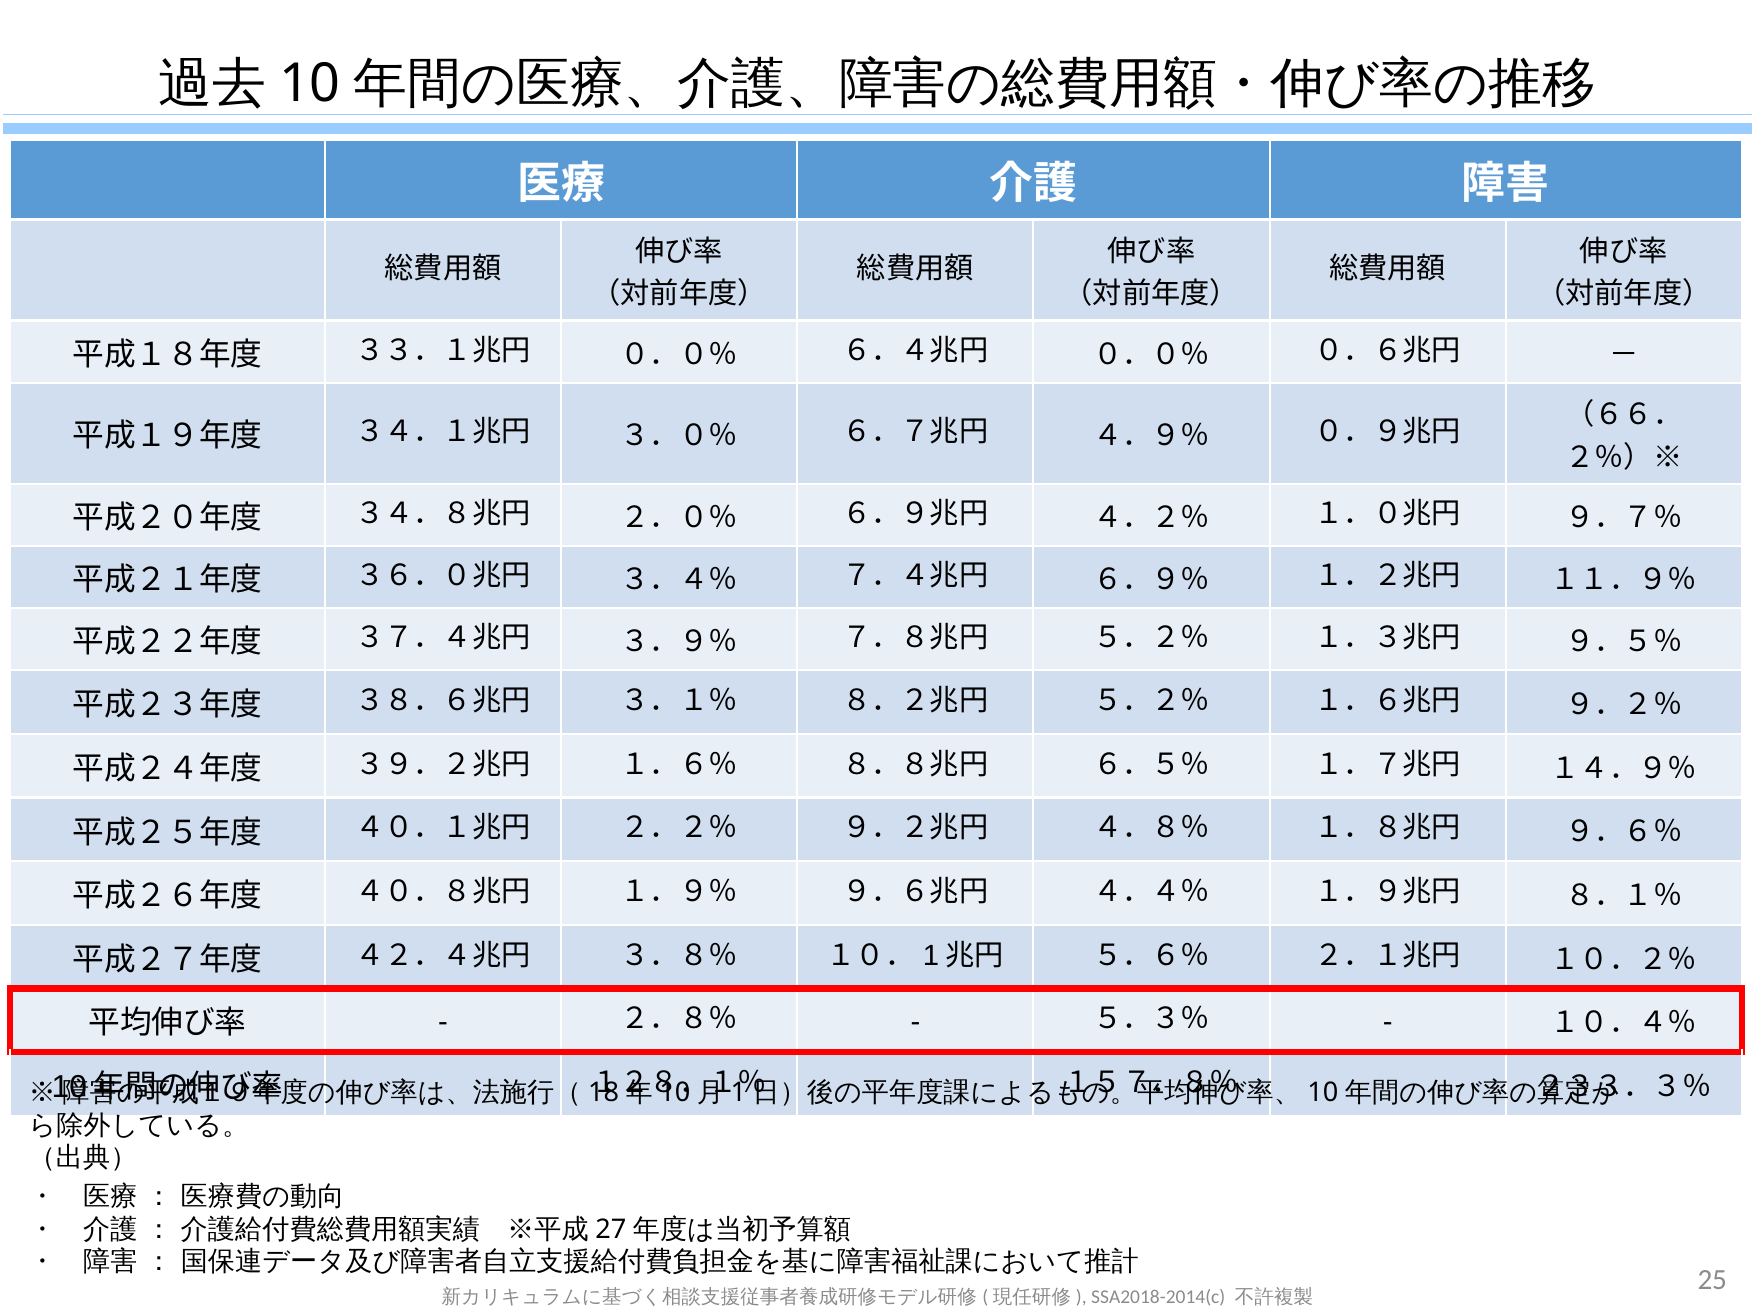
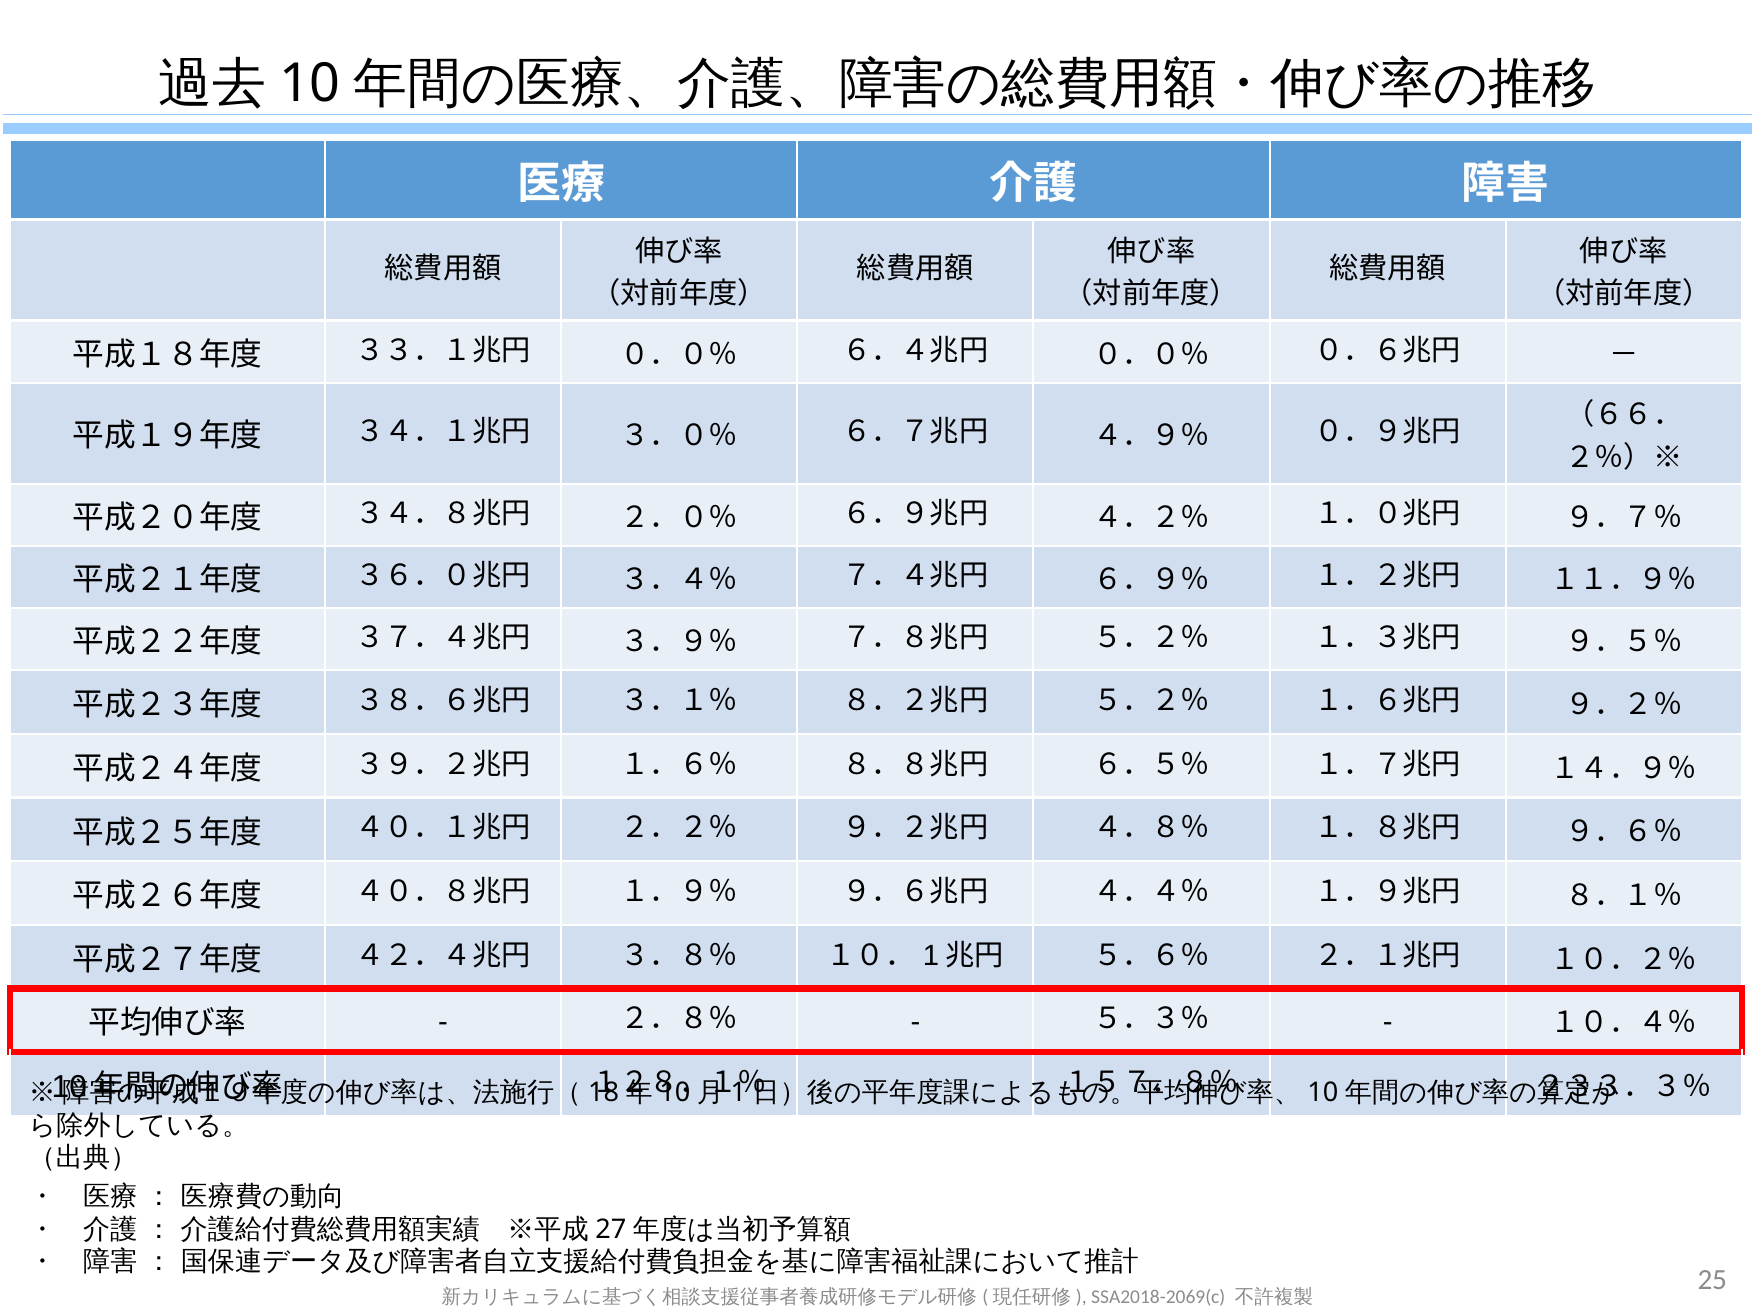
SSA2018-2014(c: SSA2018-2014(c -> SSA2018-2069(c (1158, 1298)
